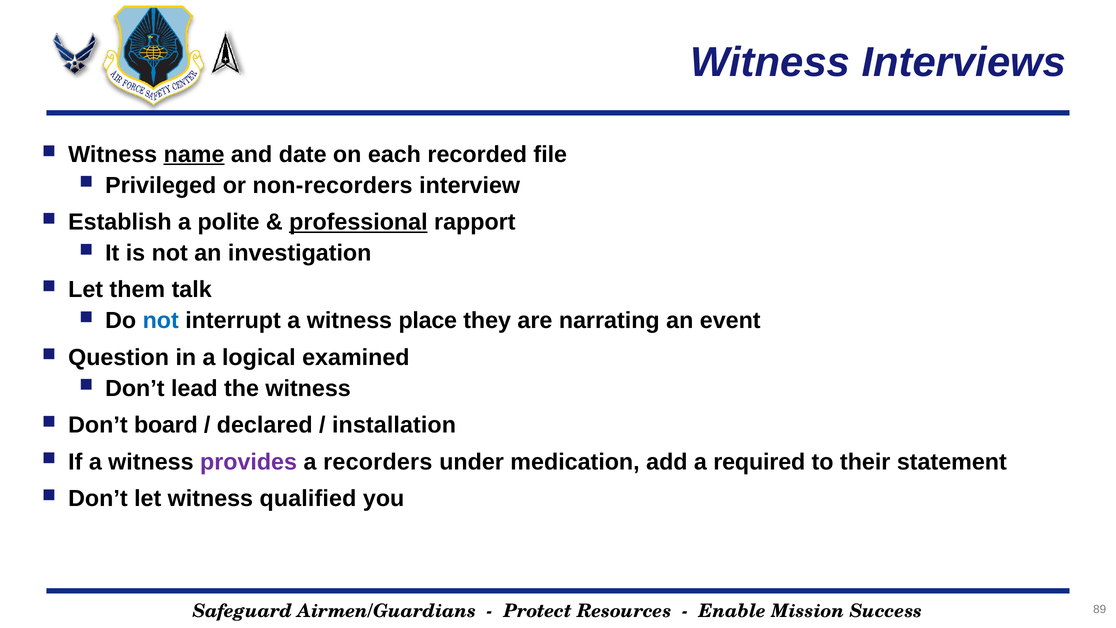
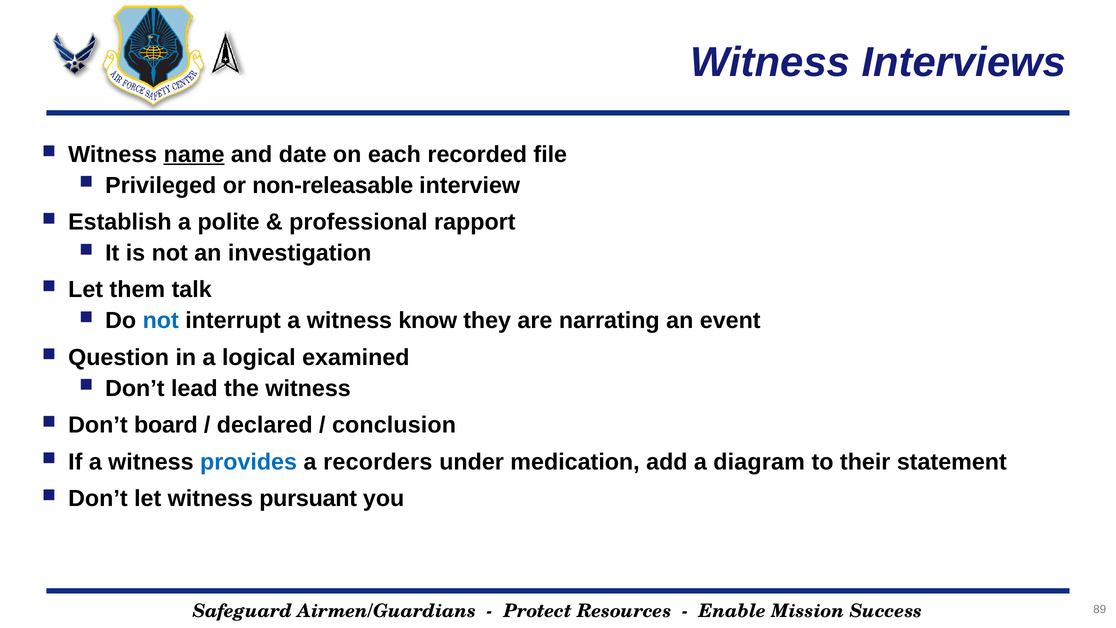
non-recorders: non-recorders -> non-releasable (333, 185)
professional underline: present -> none (358, 222)
place: place -> know (428, 321)
installation: installation -> conclusion (394, 425)
provides colour: purple -> blue (249, 462)
required: required -> diagram (759, 462)
qualified: qualified -> pursuant (308, 498)
